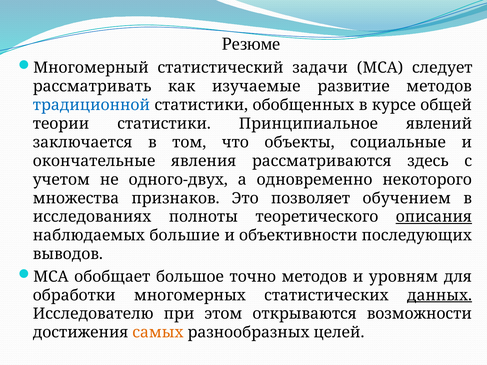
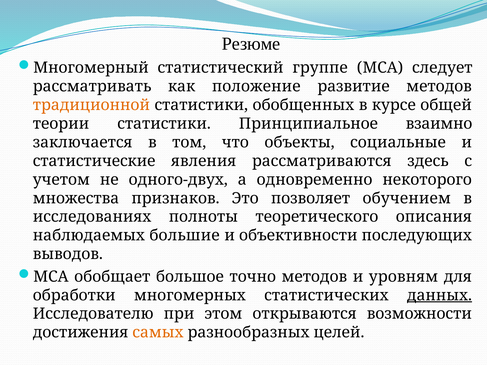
задачи: задачи -> группе (320, 68)
изучаемые: изучаемые -> положение (256, 86)
традиционной colour: blue -> orange (91, 105)
явлений: явлений -> взаимно (439, 124)
окончательные: окончательные -> статистические (94, 161)
описания underline: present -> none (434, 217)
